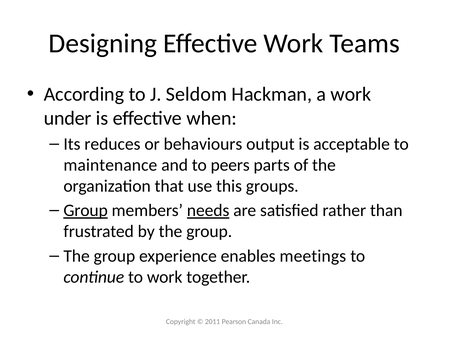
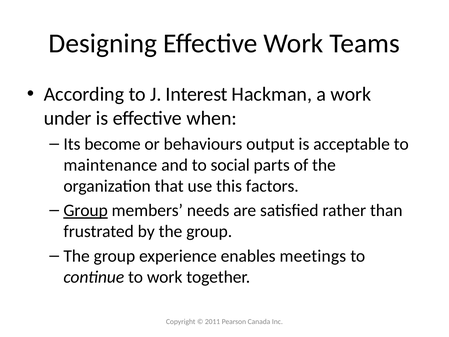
Seldom: Seldom -> Interest (197, 94)
reduces: reduces -> become (113, 144)
peers: peers -> social (230, 165)
groups: groups -> factors (272, 186)
needs underline: present -> none (208, 210)
